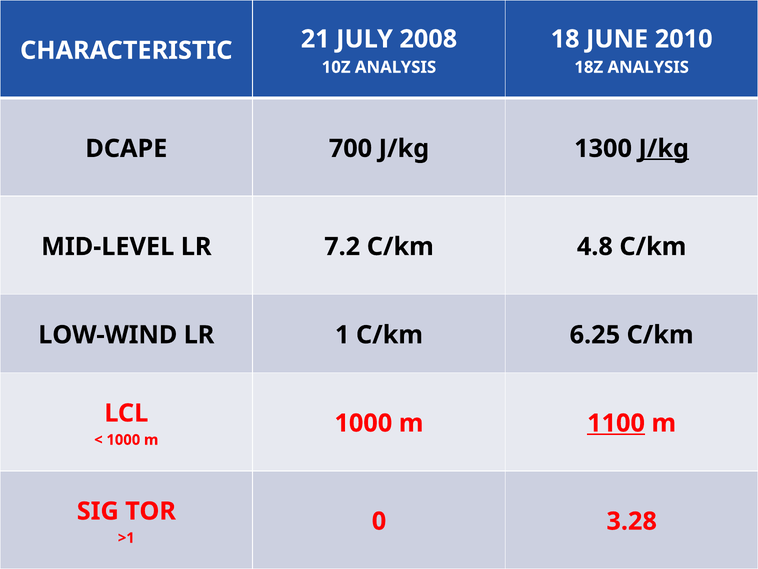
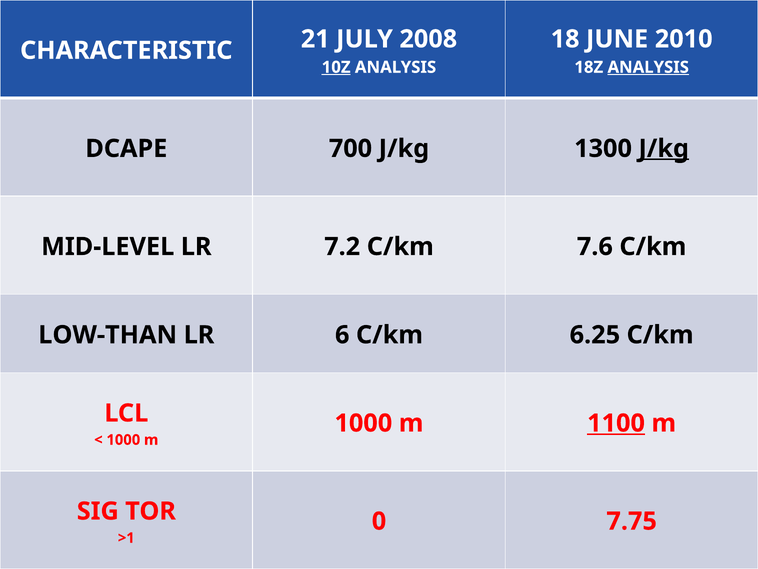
10Z underline: none -> present (336, 67)
ANALYSIS underline: none -> present (648, 67)
4.8: 4.8 -> 7.6 (595, 246)
LOW-WIND: LOW-WIND -> LOW-THAN (108, 335)
1: 1 -> 6 (342, 335)
3.28: 3.28 -> 7.75 (632, 521)
